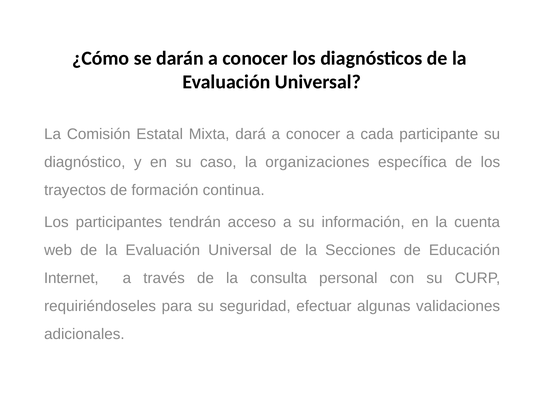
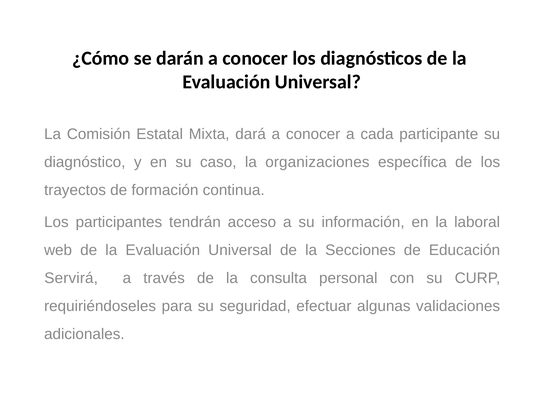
cuenta: cuenta -> laboral (477, 222)
Internet: Internet -> Servirá (71, 278)
